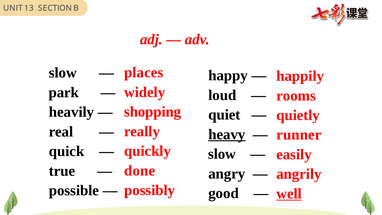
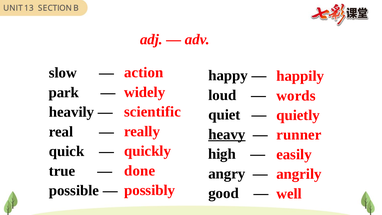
places: places -> action (144, 72)
rooms: rooms -> words (296, 96)
shopping: shopping -> scientific (152, 112)
slow: slow -> high (222, 154)
well underline: present -> none (289, 194)
